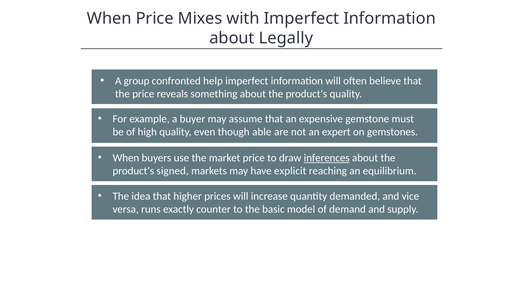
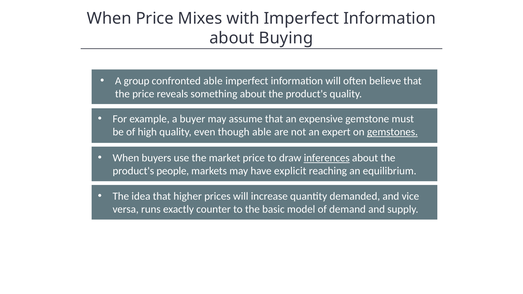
Legally: Legally -> Buying (286, 38)
confronted help: help -> able (213, 81)
gemstones underline: none -> present (392, 132)
signed: signed -> people (173, 171)
